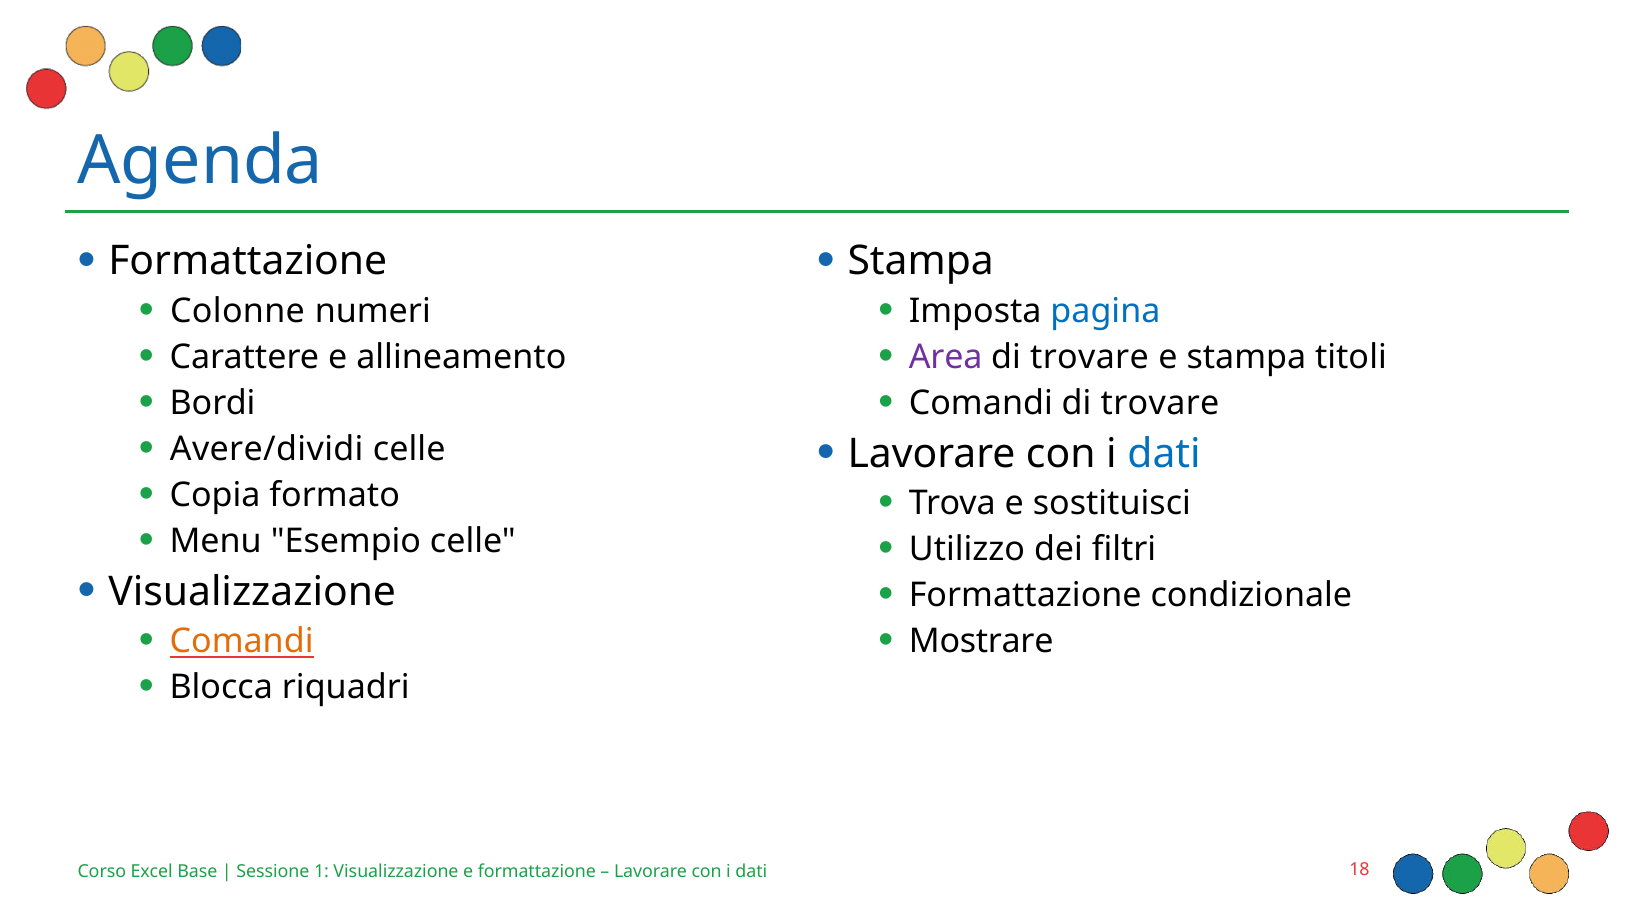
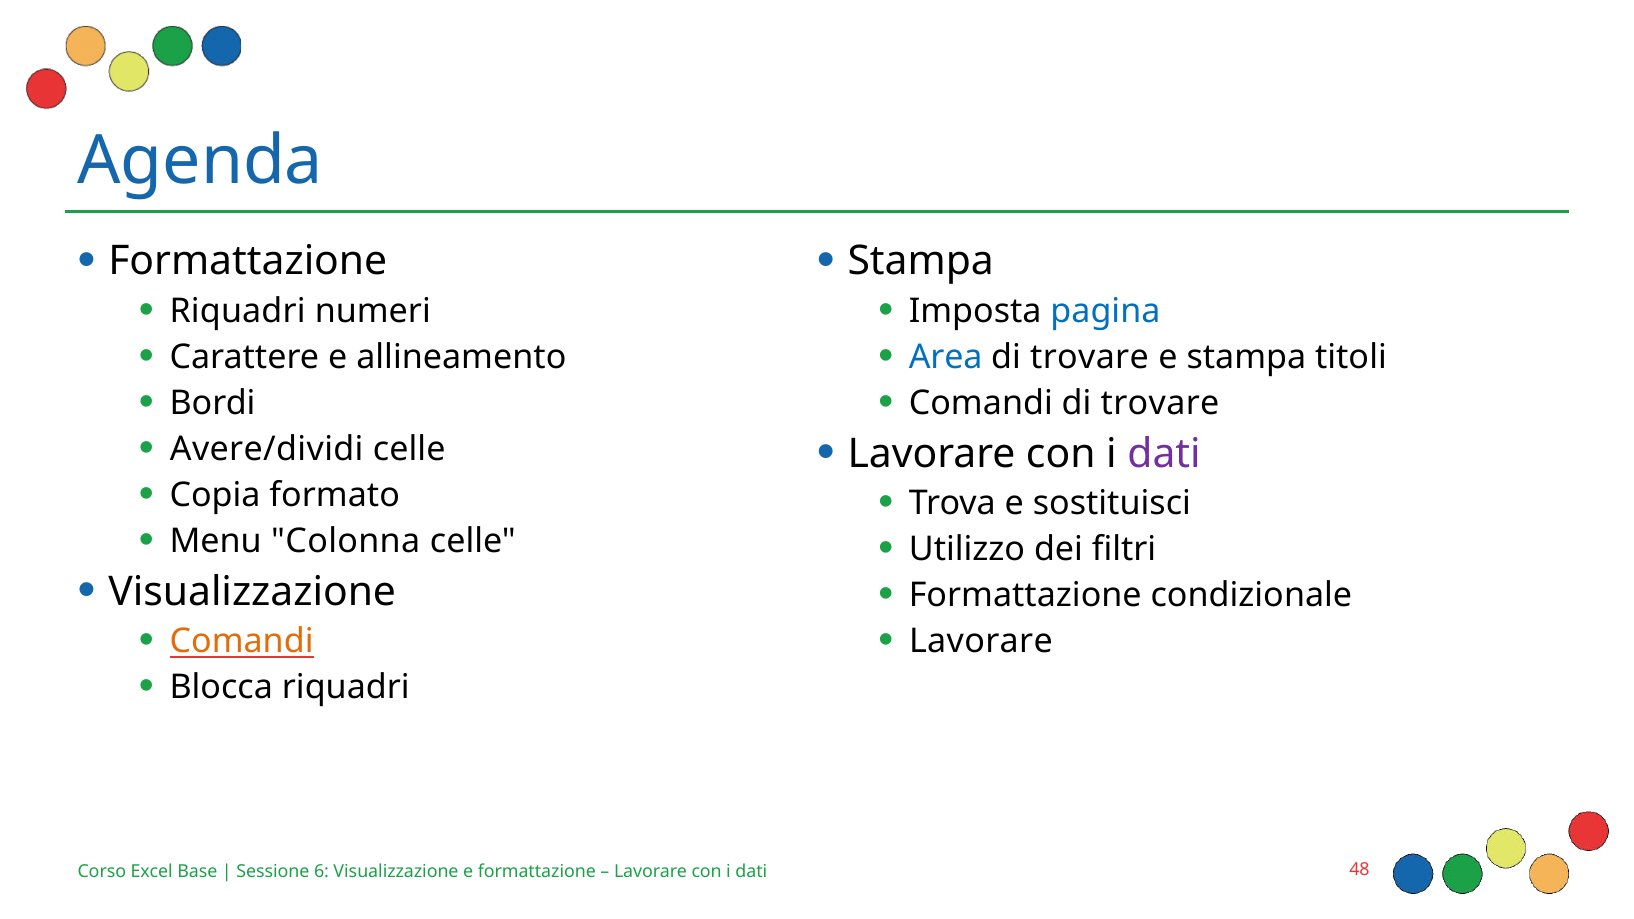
Colonne: Colonne -> Riquadri (238, 311)
Area colour: purple -> blue (946, 357)
dati colour: blue -> purple (1164, 454)
Esempio: Esempio -> Colonna (346, 541)
Mostrare: Mostrare -> Lavorare (981, 641)
1: 1 -> 6 (322, 872)
18: 18 -> 48 (1359, 870)
